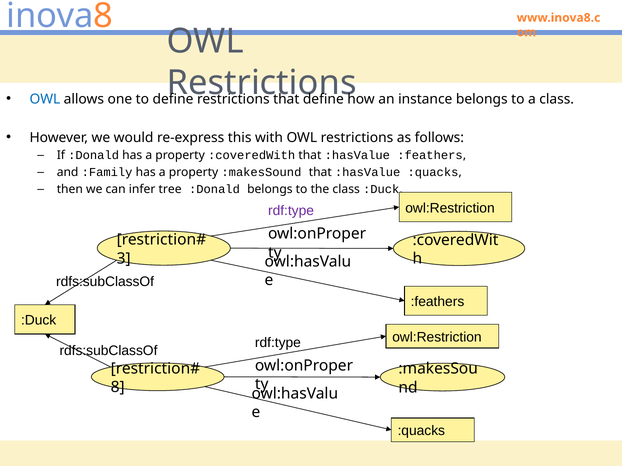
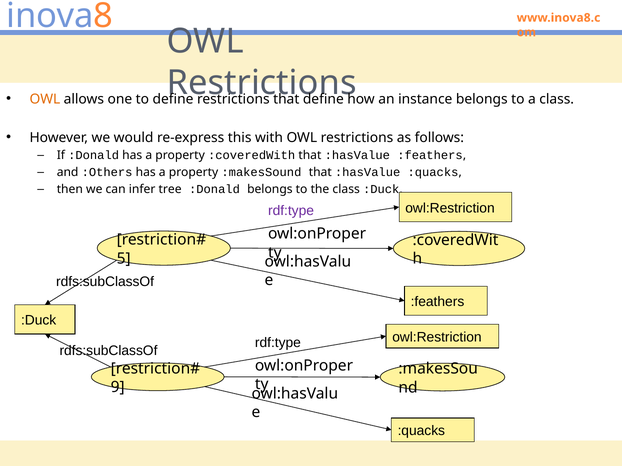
OWL colour: blue -> orange (45, 99)
:Family: :Family -> :Others (107, 173)
3: 3 -> 5 (124, 259)
8: 8 -> 9 (118, 388)
